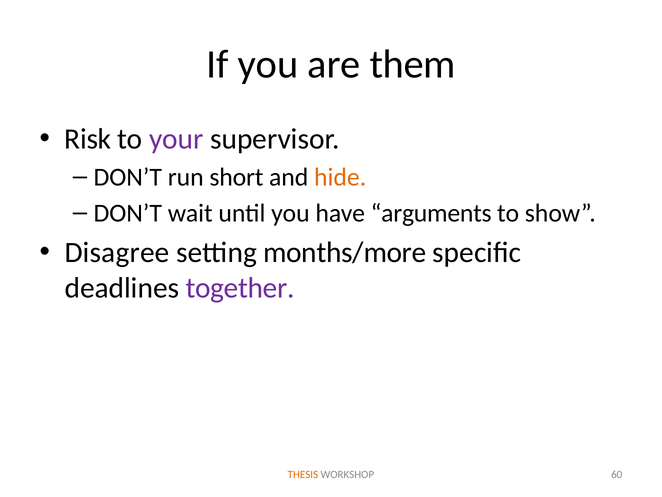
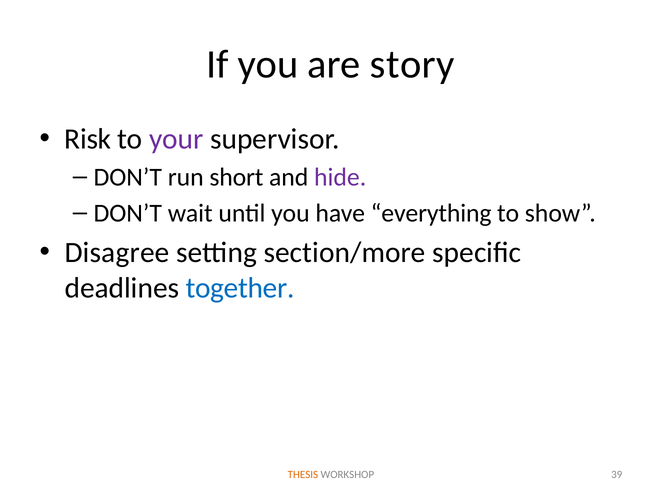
them: them -> story (412, 64)
hide colour: orange -> purple (340, 177)
arguments: arguments -> everything (431, 213)
months/more: months/more -> section/more (345, 252)
together colour: purple -> blue (240, 288)
60: 60 -> 39 (617, 474)
